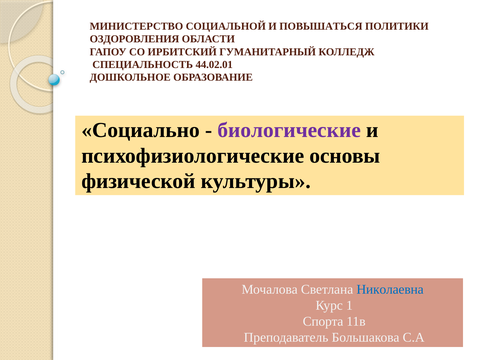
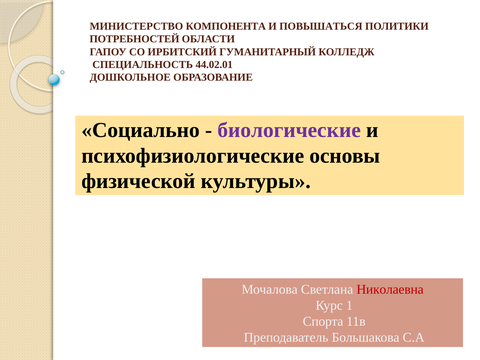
СОЦИАЛЬНОЙ: СОЦИАЛЬНОЙ -> КОМПОНЕНТА (226, 26)
ОЗДОРОВЛЕНИЯ: ОЗДОРОВЛЕНИЯ -> ПОТРЕБНОСТЕЙ (134, 39)
Николаевна colour: blue -> red (390, 290)
